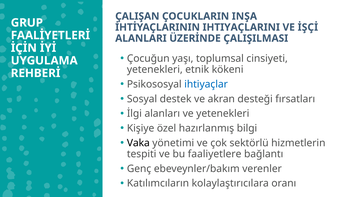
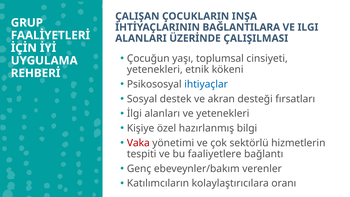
IHTIYAÇLARINI: IHTIYAÇLARINI -> BAĞLANTILARA (241, 27)
İŞÇİ: İŞÇİ -> ILGI (308, 27)
Vaka colour: black -> red (138, 143)
